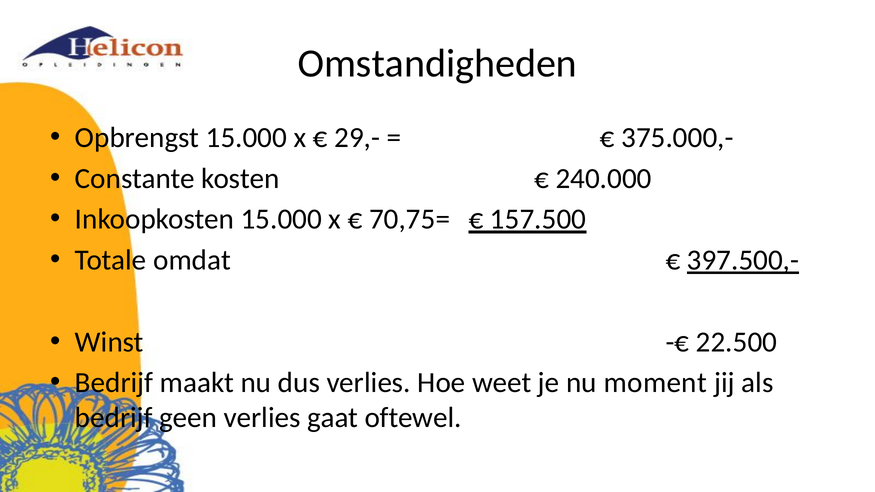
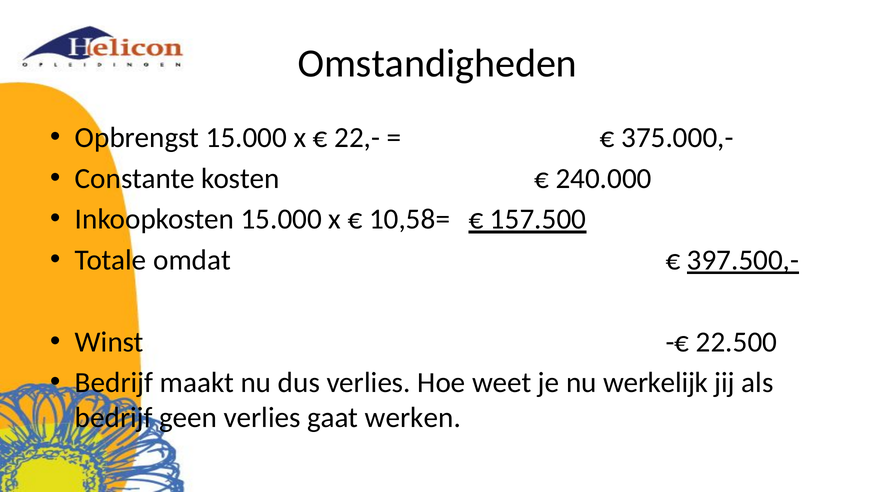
29,-: 29,- -> 22,- (357, 138)
70,75=: 70,75= -> 10,58= (410, 219)
moment: moment -> werkelijk (656, 383)
oftewel: oftewel -> werken (413, 418)
